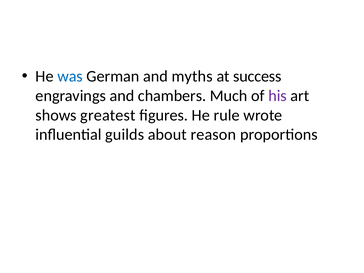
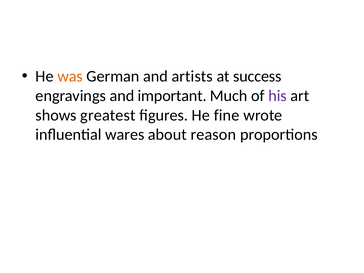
was colour: blue -> orange (70, 76)
myths: myths -> artists (192, 76)
chambers: chambers -> important (172, 96)
rule: rule -> fine (227, 115)
guilds: guilds -> wares (125, 135)
